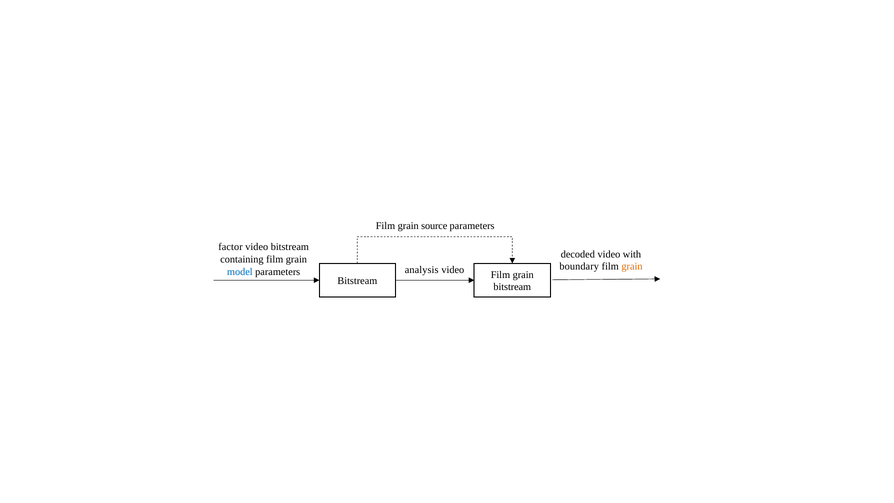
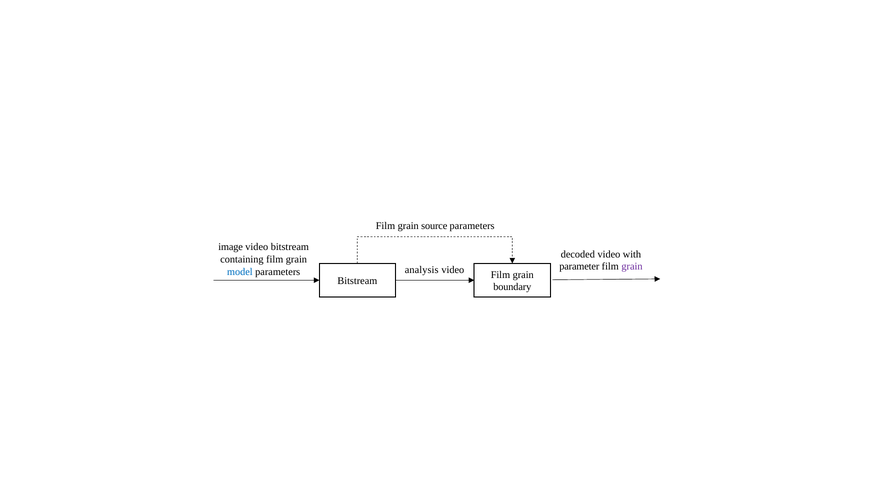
factor: factor -> image (231, 247)
boundary: boundary -> parameter (579, 266)
grain colour: orange -> purple (632, 266)
bitstream: bitstream -> boundary (512, 287)
